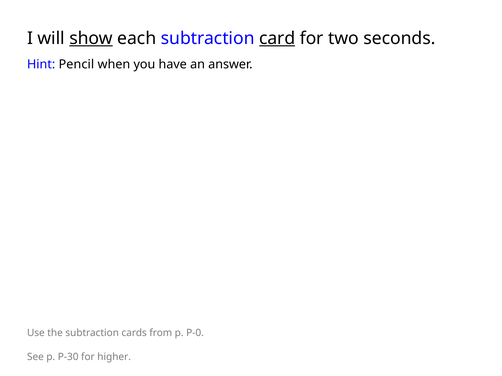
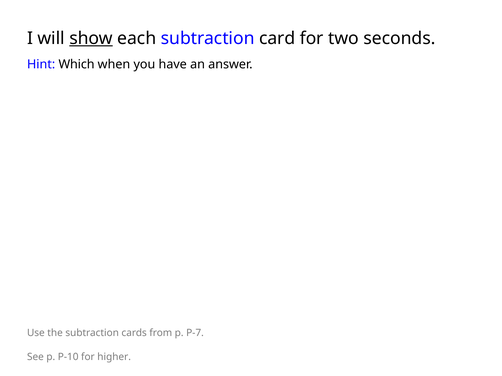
card underline: present -> none (277, 38)
Pencil: Pencil -> Which (77, 64)
P-0: P-0 -> P-7 (195, 333)
P-30: P-30 -> P-10 (68, 357)
